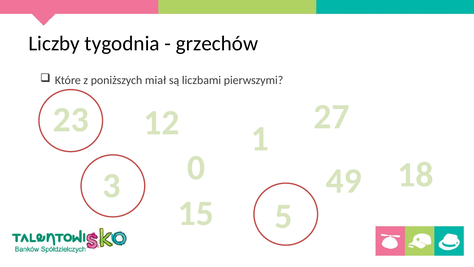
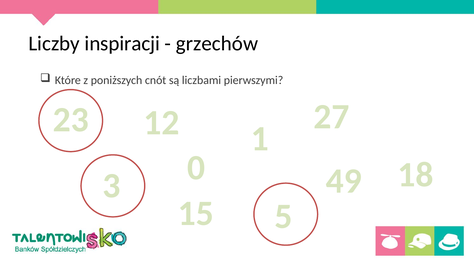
tygodnia: tygodnia -> inspiracji (122, 43)
miał: miał -> cnót (156, 80)
